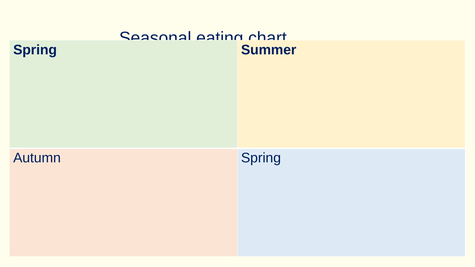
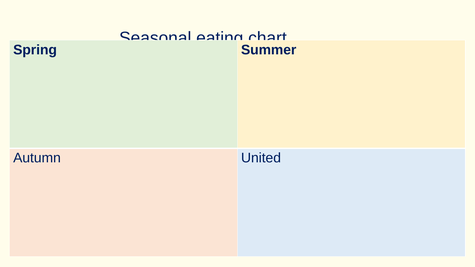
Autumn Spring: Spring -> United (261, 158)
